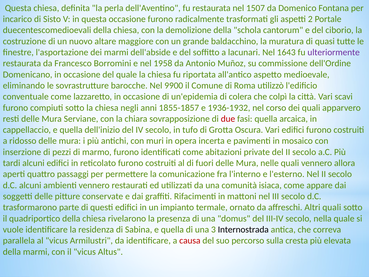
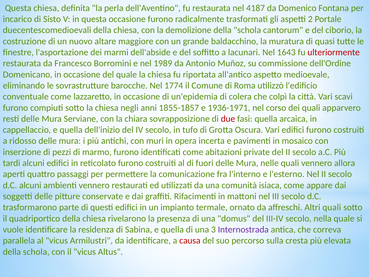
1507: 1507 -> 4187 (256, 8)
ulteriormente colour: purple -> red (334, 52)
1958: 1958 -> 1989 (163, 63)
9900: 9900 -> 1774 (174, 85)
1936-1932: 1936-1932 -> 1936-1971 (229, 108)
Internostrada colour: black -> purple (243, 229)
marmi: marmi -> schola (36, 252)
